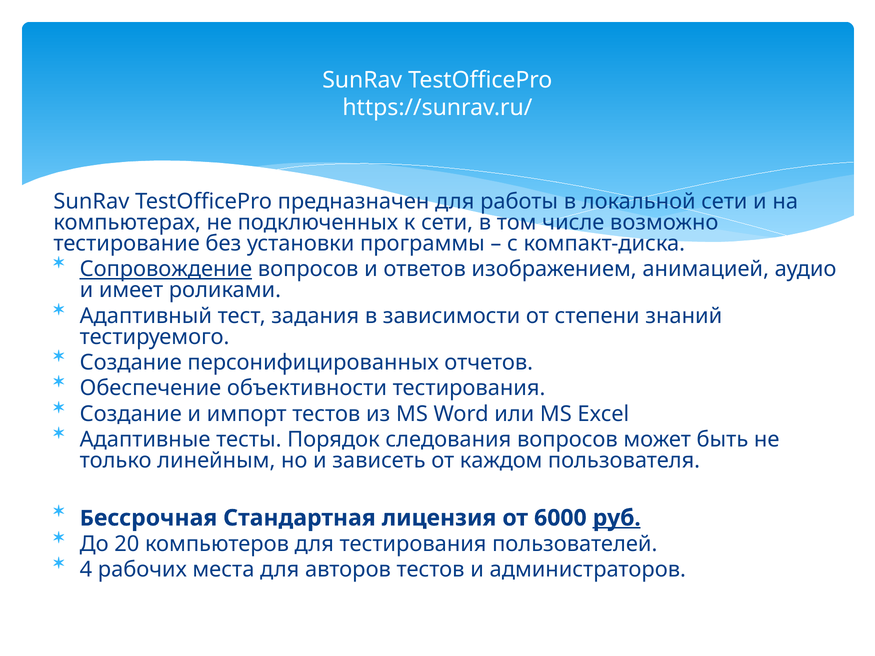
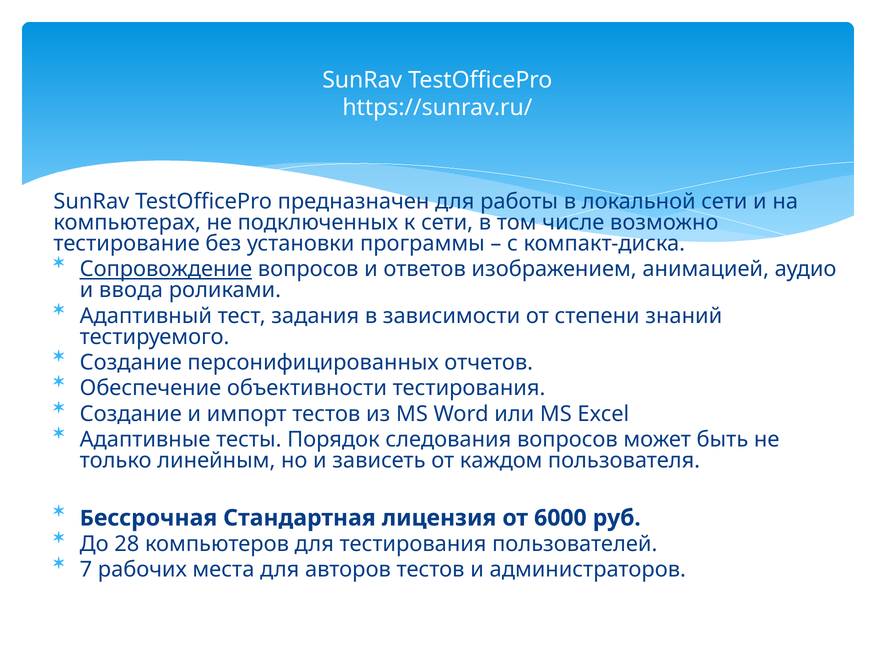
имеет: имеет -> ввода (131, 290)
руб underline: present -> none (617, 518)
20: 20 -> 28 (127, 544)
4: 4 -> 7 (86, 570)
